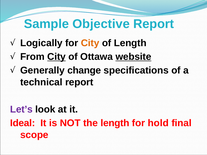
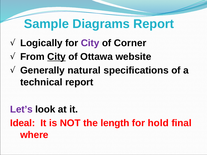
Objective: Objective -> Diagrams (101, 24)
City colour: orange -> purple (90, 43)
of Length: Length -> Corner (130, 43)
website underline: present -> none (133, 57)
change: change -> natural (84, 71)
scope: scope -> where (34, 135)
